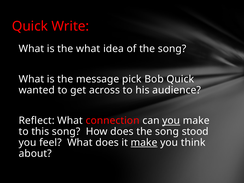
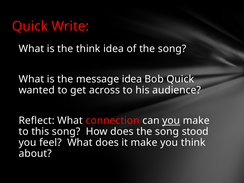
the what: what -> think (88, 49)
message pick: pick -> idea (132, 79)
make underline: present -> none (144, 143)
